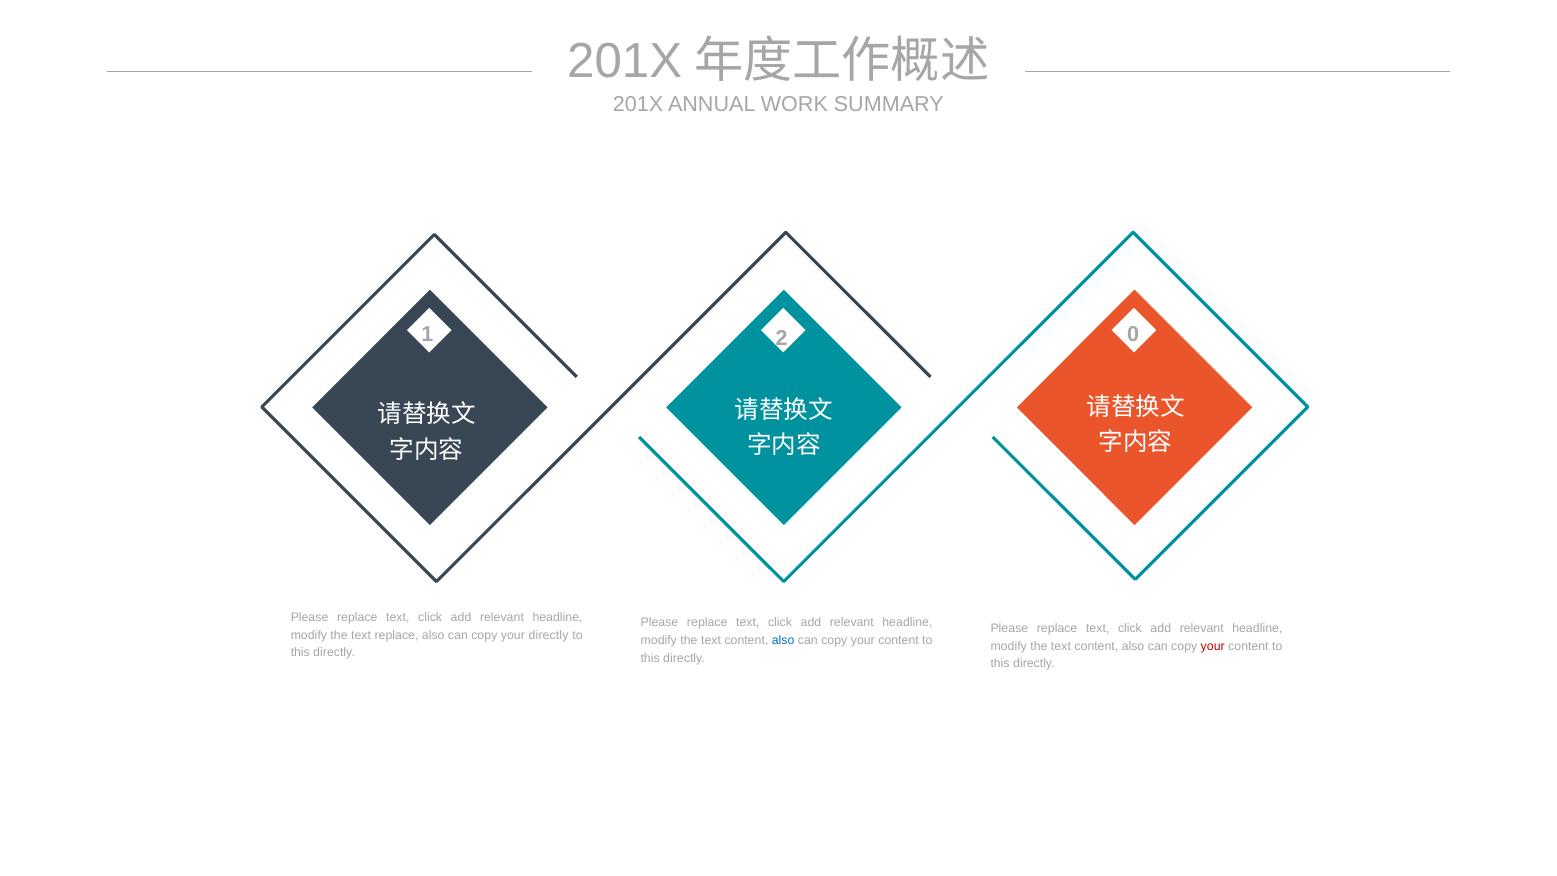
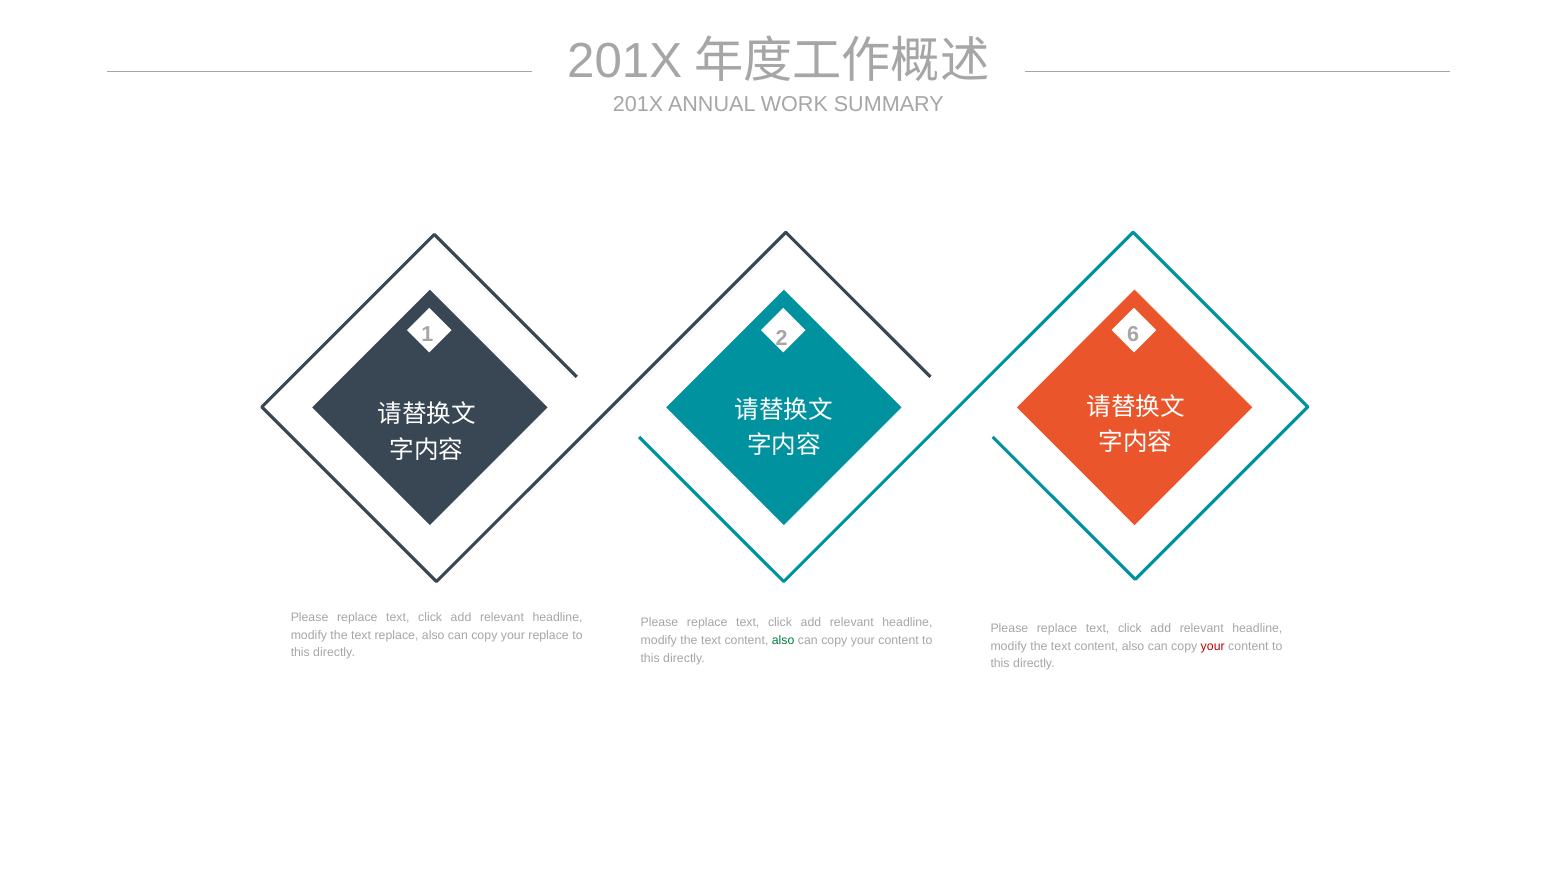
0: 0 -> 6 (1133, 334)
your directly: directly -> replace (549, 635)
also colour: blue -> green (783, 640)
